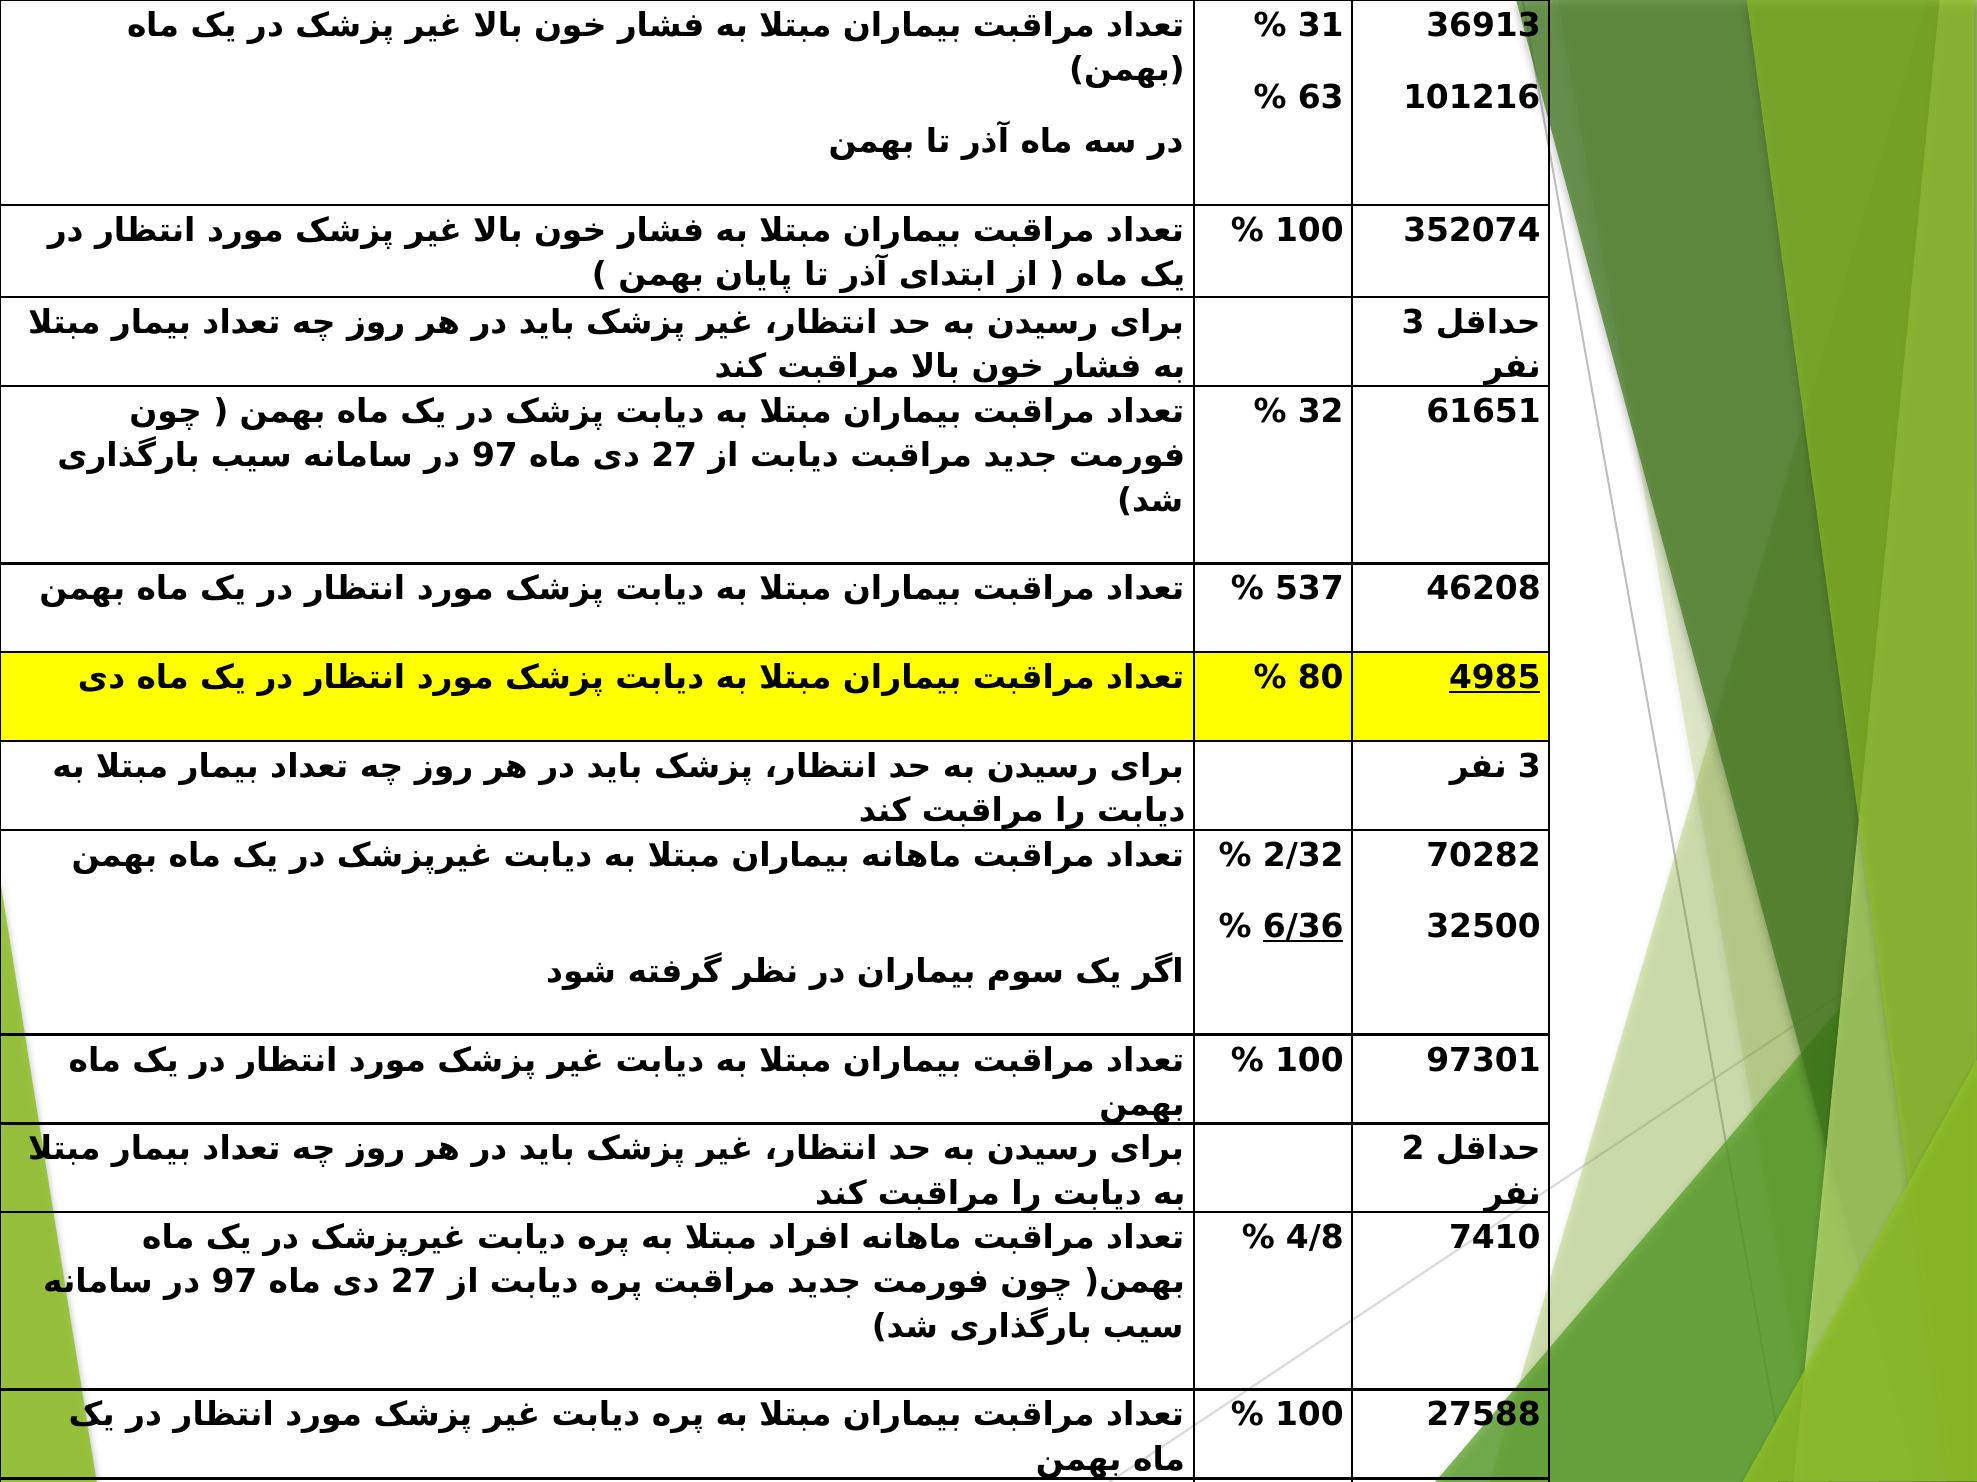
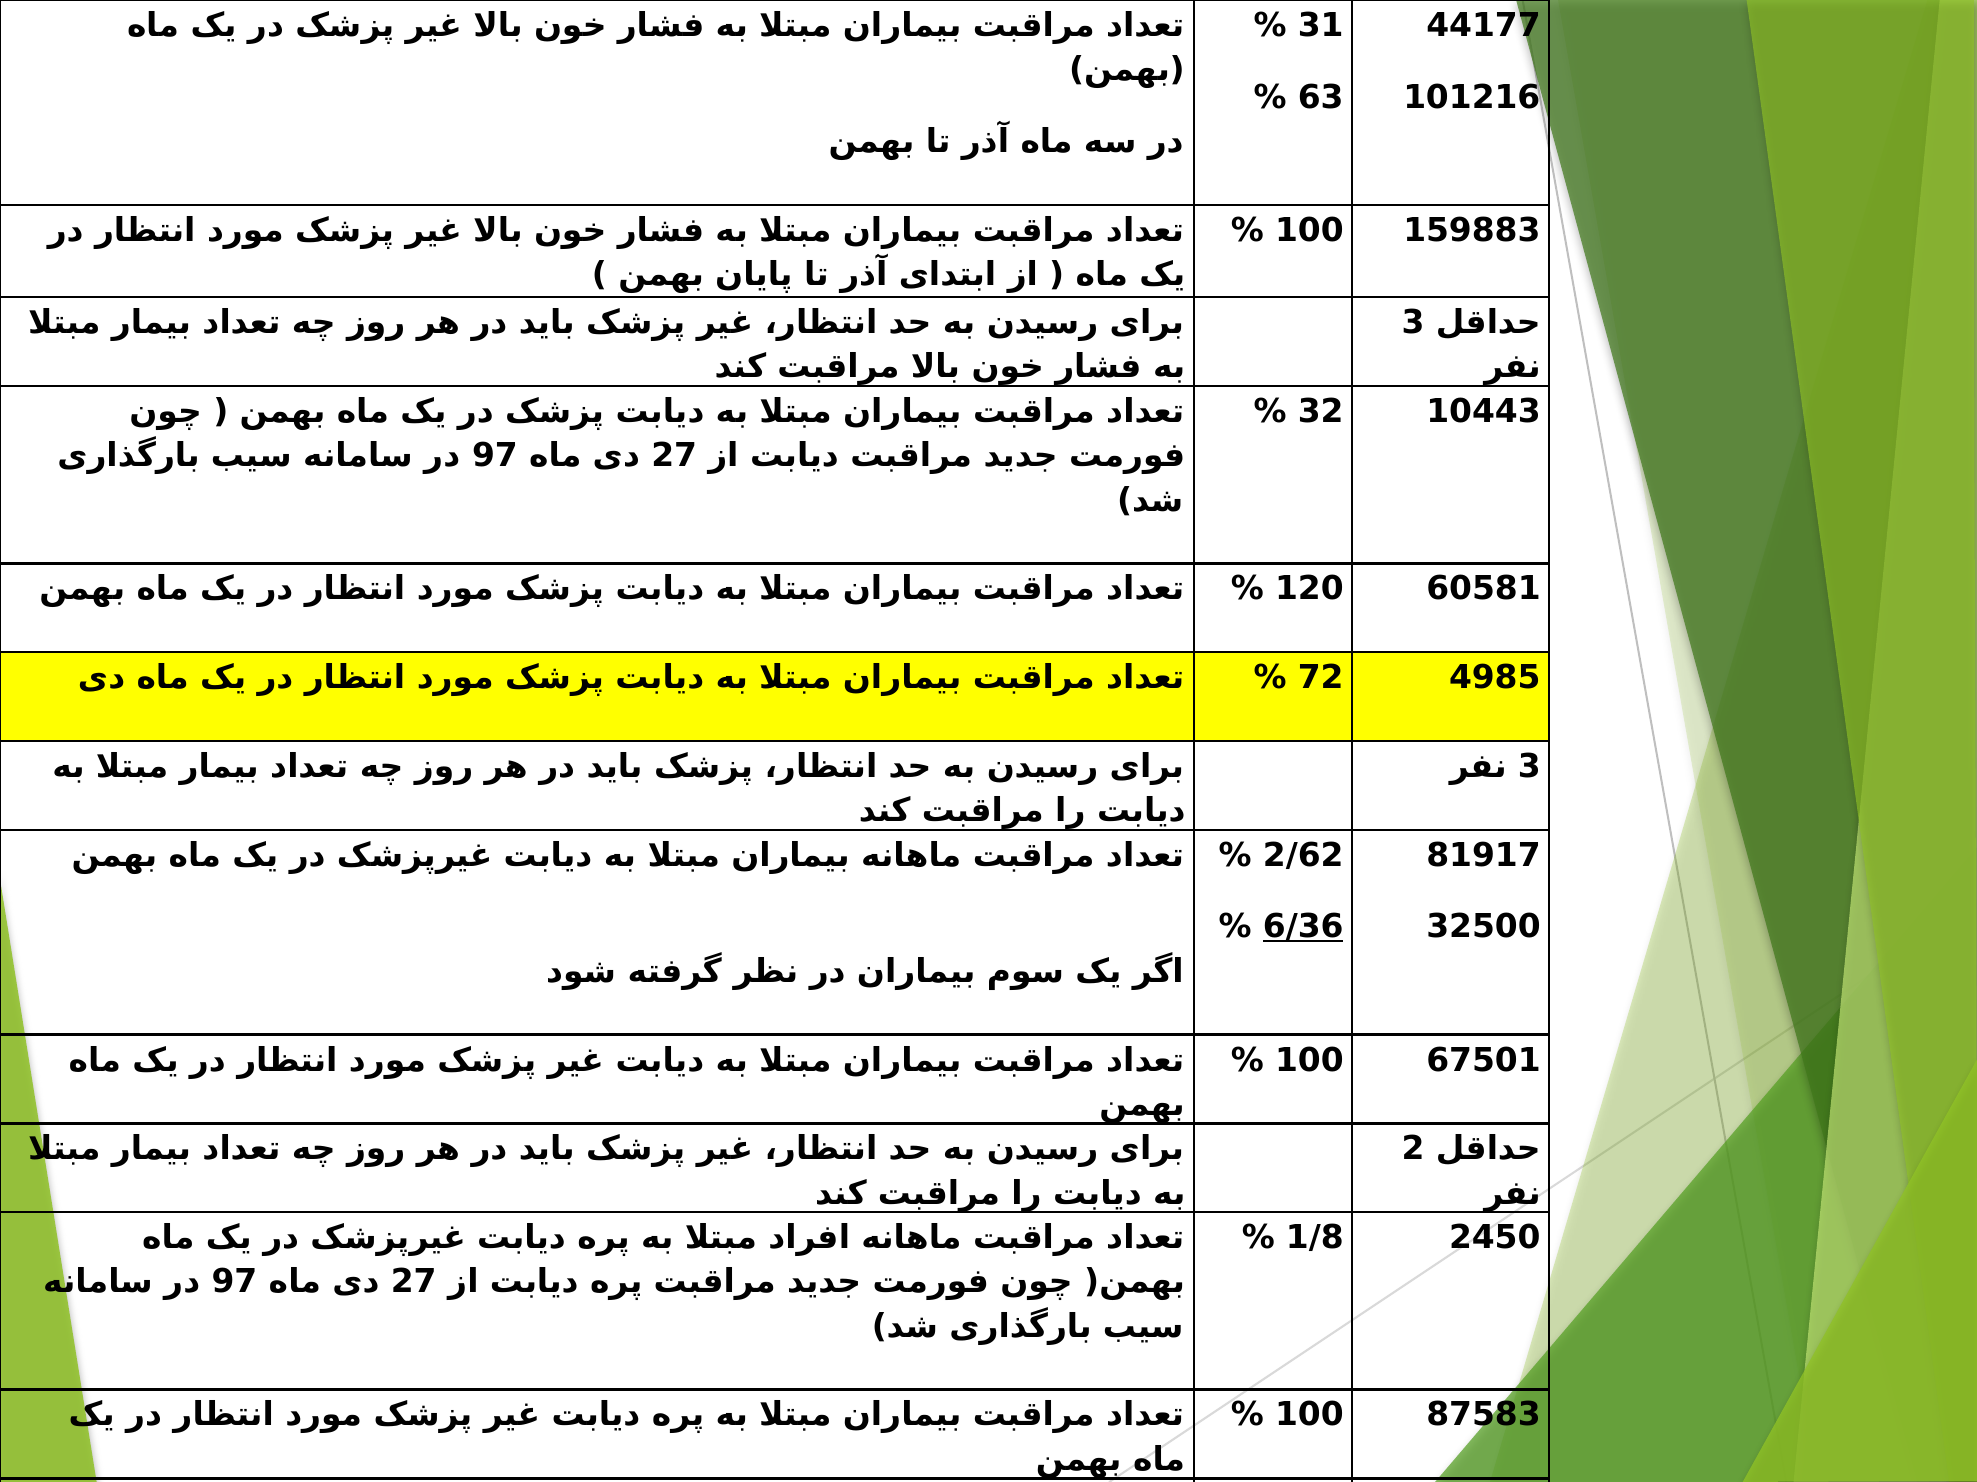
36913: 36913 -> 44177 (1484, 26)
352074: 352074 -> 159883 (1472, 231)
61651: 61651 -> 10443 (1484, 412)
537: 537 -> 120 (1309, 589)
46208: 46208 -> 60581 (1484, 589)
80: 80 -> 72 (1321, 678)
4985 underline: present -> none (1495, 678)
2/32: 2/32 -> 2/62 (1303, 856)
70282: 70282 -> 81917 (1484, 856)
97301: 97301 -> 67501 (1484, 1061)
4/8: 4/8 -> 1/8 (1315, 1238)
7410: 7410 -> 2450 (1495, 1238)
27588: 27588 -> 87583 (1484, 1416)
